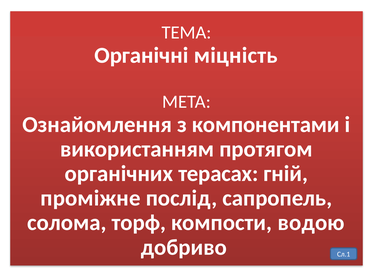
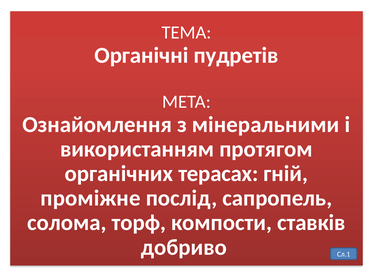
міцність: міцність -> пудретів (236, 56)
компонентами: компонентами -> мінеральними (266, 125)
водою: водою -> ставків (311, 223)
